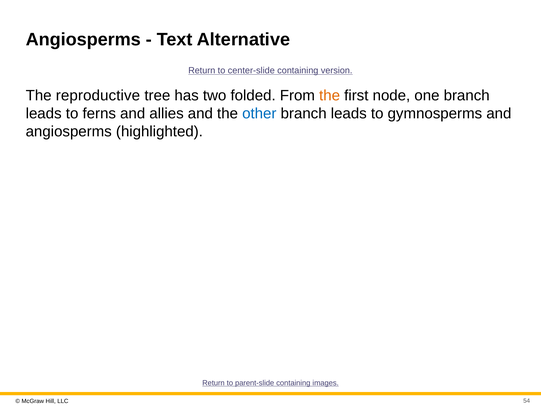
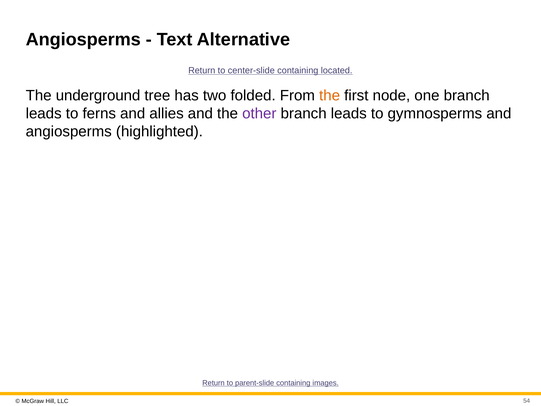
version: version -> located (337, 70)
reproductive: reproductive -> underground (98, 95)
other colour: blue -> purple (259, 113)
